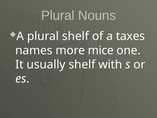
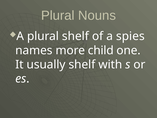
taxes: taxes -> spies (130, 36)
mice: mice -> child (101, 50)
